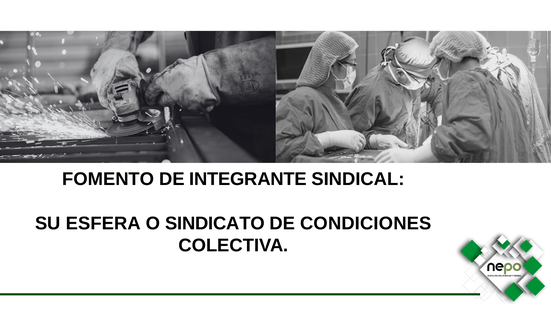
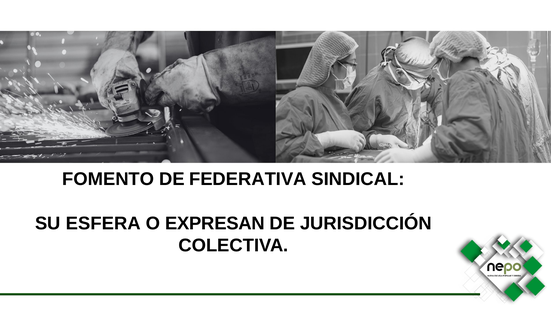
INTEGRANTE: INTEGRANTE -> FEDERATIVA (248, 179)
SINDICATO: SINDICATO -> EXPRESAN (215, 223)
CONDICIONES: CONDICIONES -> JURISDICCIÓN (366, 223)
